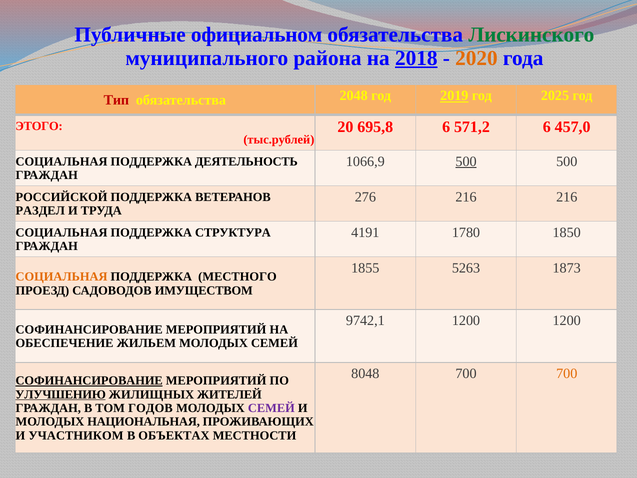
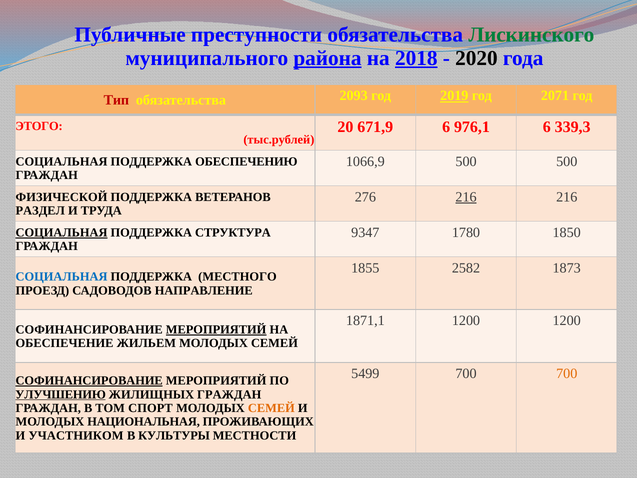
официальном: официальном -> преступности (257, 35)
района underline: none -> present (327, 58)
2020 colour: orange -> black (476, 58)
2048: 2048 -> 2093 (354, 96)
2025: 2025 -> 2071 (555, 96)
695,8: 695,8 -> 671,9 (375, 127)
571,2: 571,2 -> 976,1 (472, 127)
457,0: 457,0 -> 339,3 (573, 127)
500 underline: present -> none (466, 161)
ДЕЯТЕЛЬНОСТЬ: ДЕЯТЕЛЬНОСТЬ -> ОБЕСПЕЧЕНИЮ (246, 162)
216 underline: none -> present (466, 197)
РОССИЙСКОЙ: РОССИЙСКОЙ -> ФИЗИЧЕСКОЙ (61, 197)
4191: 4191 -> 9347 (365, 232)
СОЦИАЛЬНАЯ underline: none -> present (62, 232)
5263: 5263 -> 2582 (466, 268)
СОЦИАЛЬНАЯ colour: orange -> blue (62, 277)
ИМУЩЕСТВОМ: ИМУЩЕСТВОМ -> НАПРАВЛЕНИЕ (204, 290)
9742,1: 9742,1 -> 1871,1 (365, 321)
МЕРОПРИЯТИЙ underline: none -> present (216, 329)
8048: 8048 -> 5499 (365, 373)
ЖИЛИЩНЫХ ЖИТЕЛЕЙ: ЖИТЕЛЕЙ -> ГРАЖДАН (229, 394)
ГОДОВ: ГОДОВ -> СПОРТ (150, 408)
СЕМЕЙ colour: purple -> orange (271, 408)
ОБЪЕКТАХ: ОБЪЕКТАХ -> КУЛЬТУРЫ (174, 435)
